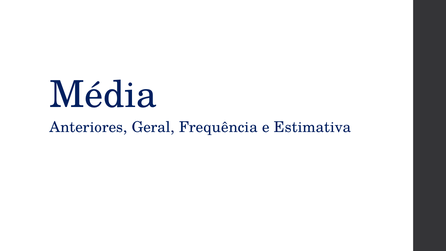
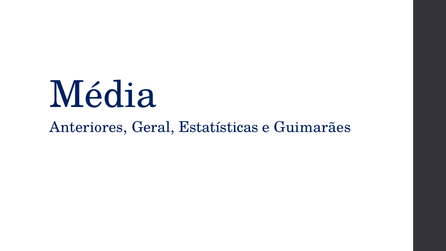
Frequência: Frequência -> Estatísticas (219, 127)
Estimativa: Estimativa -> Guimarães (313, 127)
